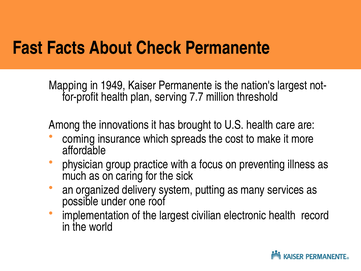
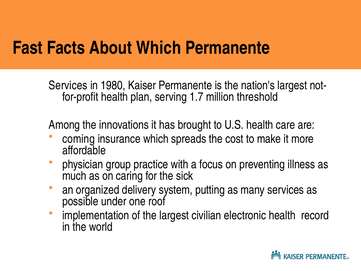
About Check: Check -> Which (159, 48)
Mapping: Mapping -> Services (68, 85)
1949: 1949 -> 1980 (113, 85)
7.7: 7.7 -> 1.7 (197, 97)
